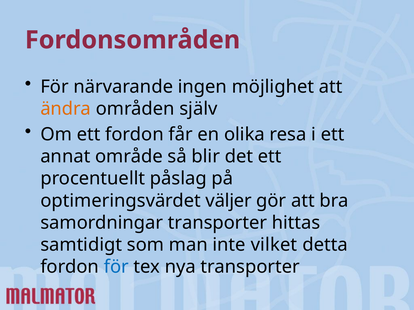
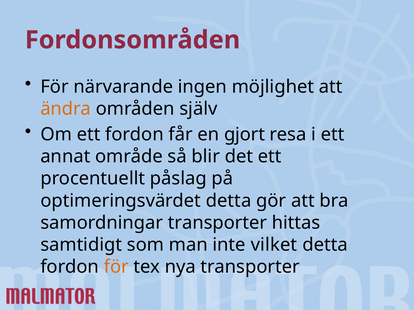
olika: olika -> gjort (245, 135)
optimeringsvärdet väljer: väljer -> detta (229, 201)
för colour: blue -> orange (116, 267)
